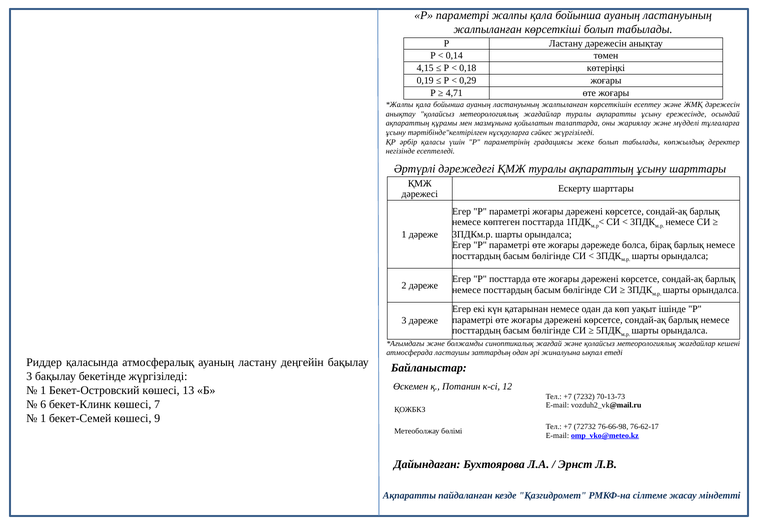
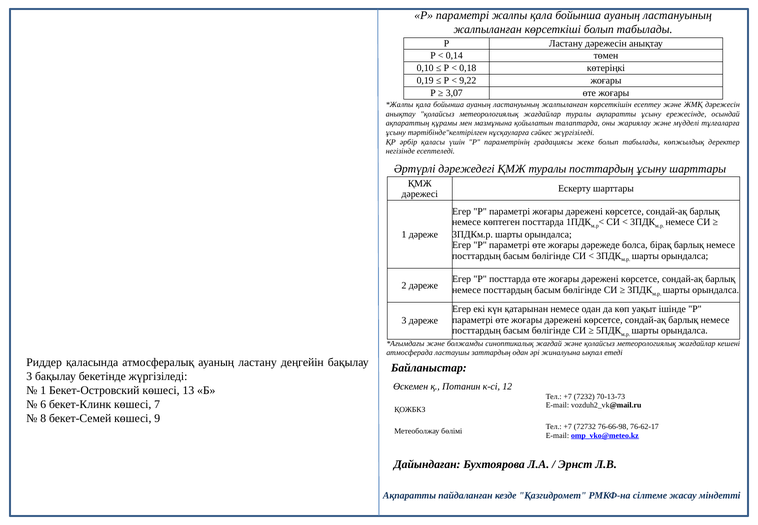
4,15: 4,15 -> 0,10 (425, 68)
0,29: 0,29 -> 9,22 (468, 80)
4,71: 4,71 -> 3,07 (454, 93)
туралы ақпараттың: ақпараттың -> посттардың (601, 169)
1: 1 -> 8 (43, 418)
